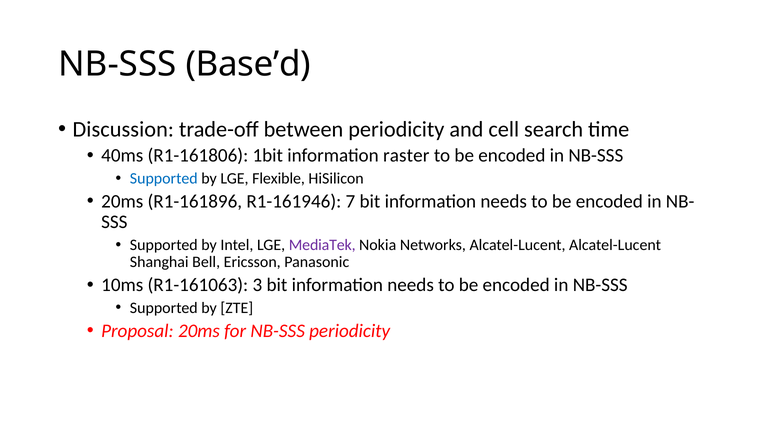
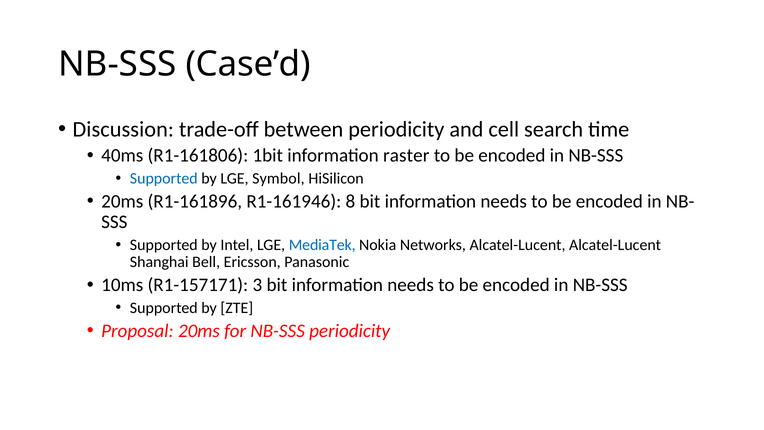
Base’d: Base’d -> Case’d (248, 64)
Flexible: Flexible -> Symbol (278, 178)
7: 7 -> 8 (350, 201)
MediaTek colour: purple -> blue (322, 245)
R1-161063: R1-161063 -> R1-157171 (198, 285)
